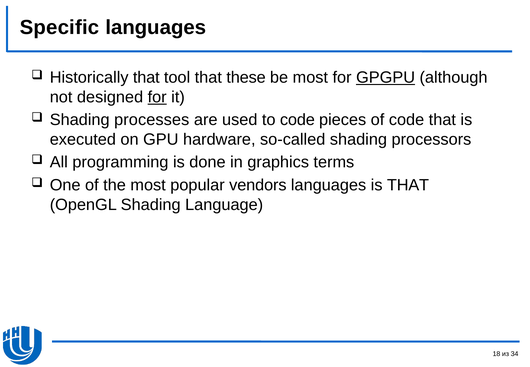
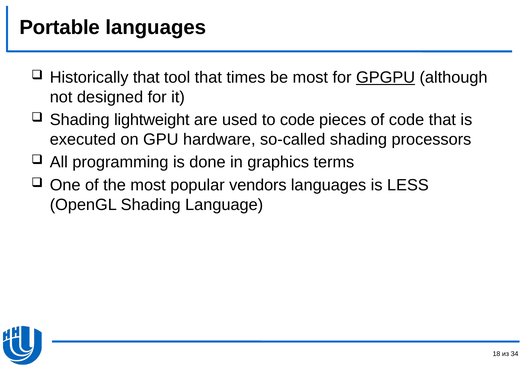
Specific: Specific -> Portable (60, 28)
these: these -> times (246, 77)
for underline: present -> none (157, 97)
processes: processes -> lightweight (152, 120)
is THAT: THAT -> LESS (408, 185)
